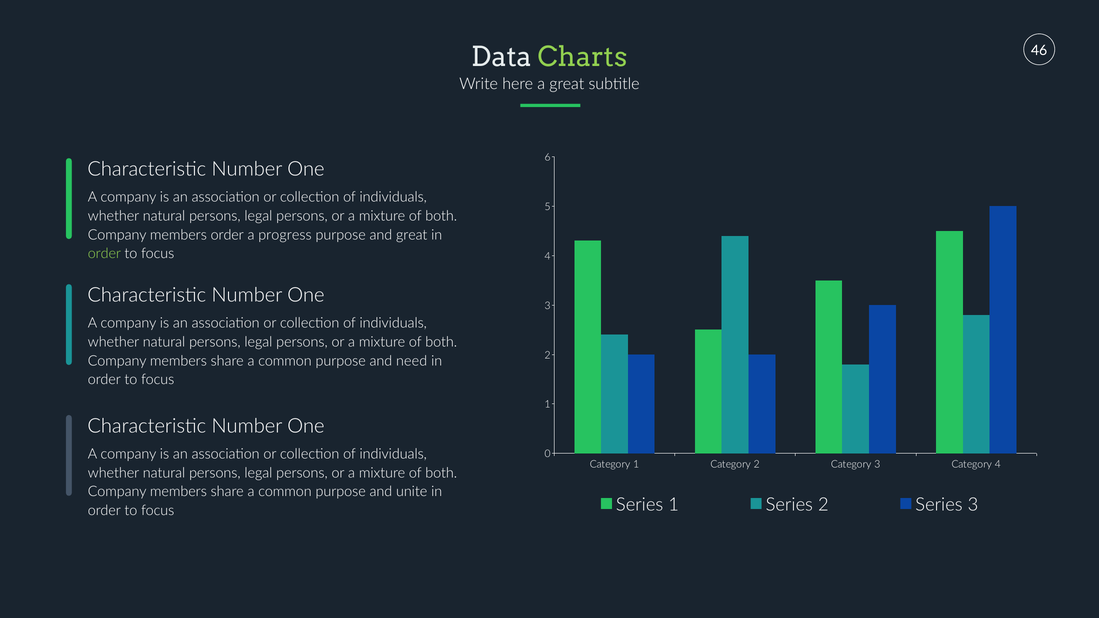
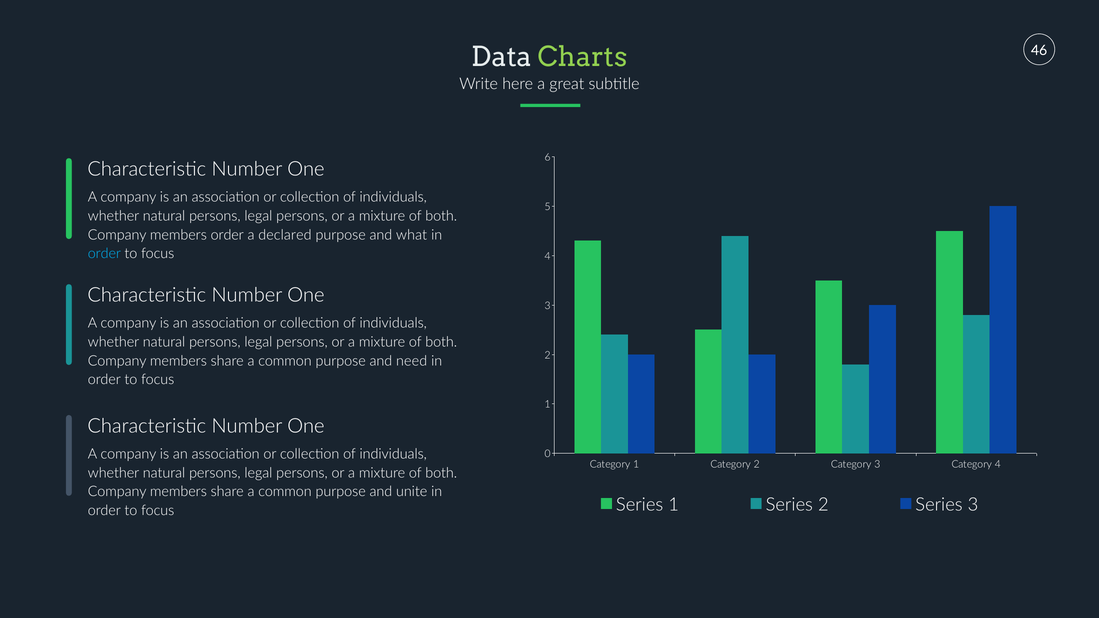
progress: progress -> declared (285, 235)
and great: great -> what (412, 235)
order colour: light green -> light blue (104, 254)
